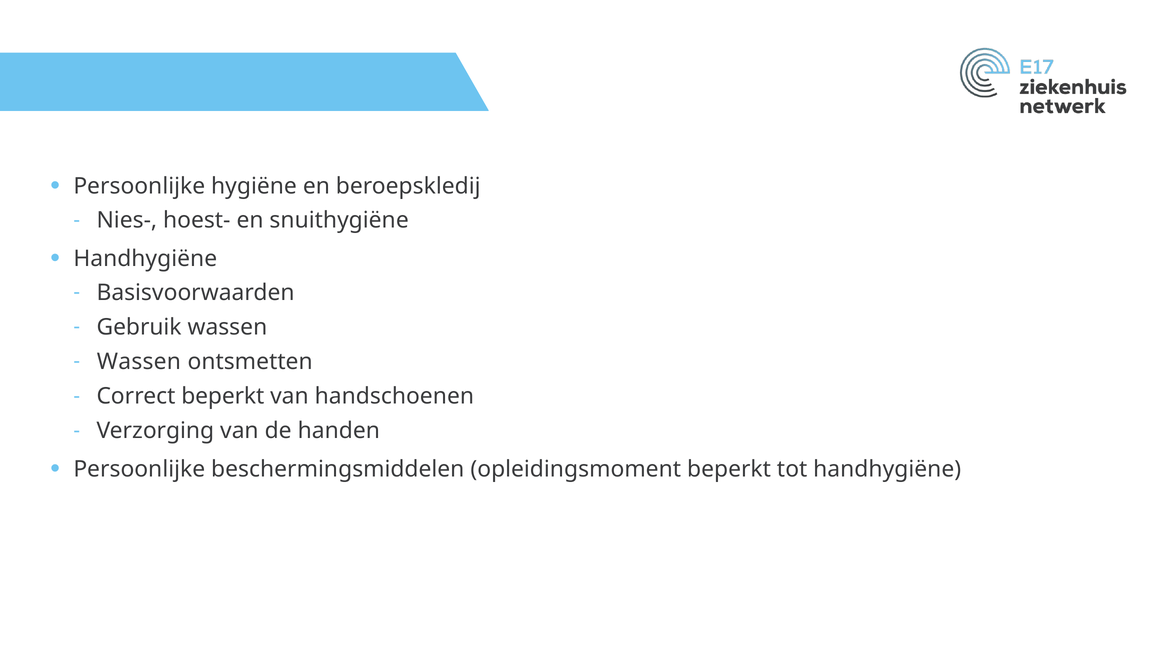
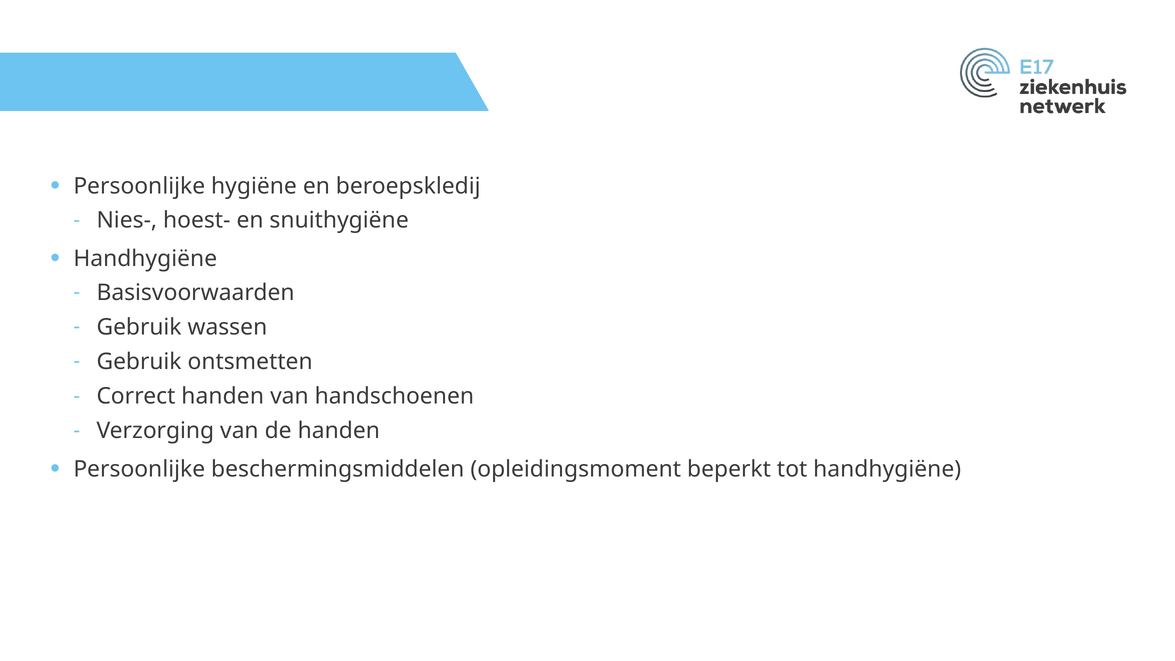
Wassen: Wassen -> Gebruik (139, 362)
Correct beperkt: beperkt -> handen (223, 396)
